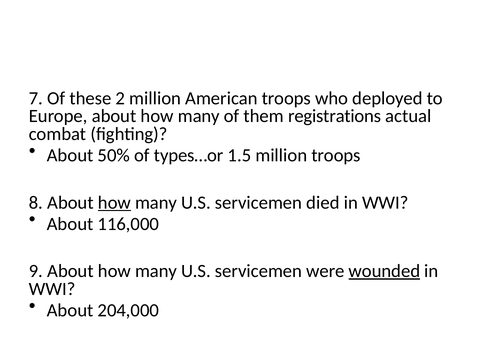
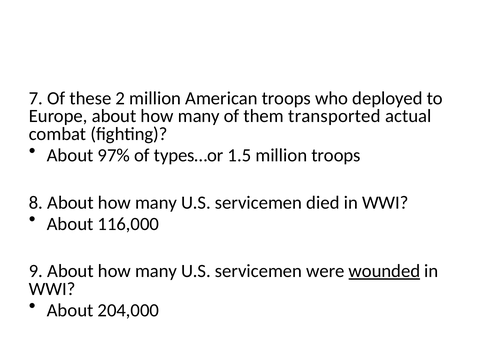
registrations: registrations -> transported (334, 116)
50%: 50% -> 97% (114, 156)
how underline: present -> none (114, 203)
